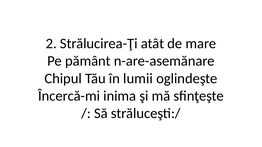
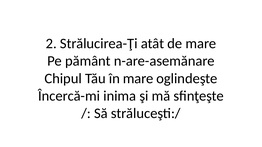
în lumii: lumii -> mare (138, 79)
